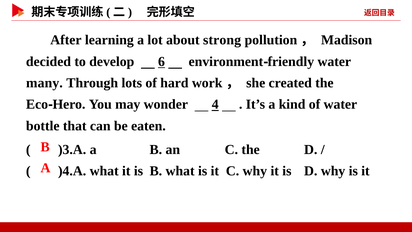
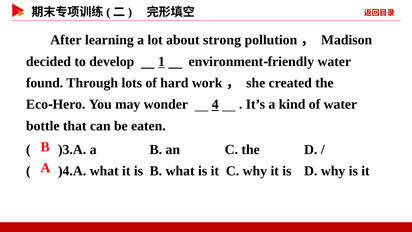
6: 6 -> 1 (161, 62)
many: many -> found (45, 83)
